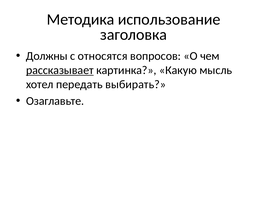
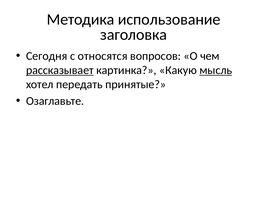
Должны: Должны -> Сегодня (47, 56)
мысль underline: none -> present (216, 70)
выбирать: выбирать -> принятые (136, 84)
